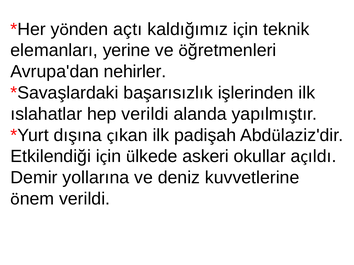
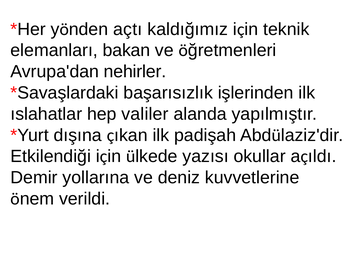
yerine: yerine -> bakan (126, 50)
hep verildi: verildi -> valiler (145, 114)
askeri: askeri -> yazısı (206, 157)
